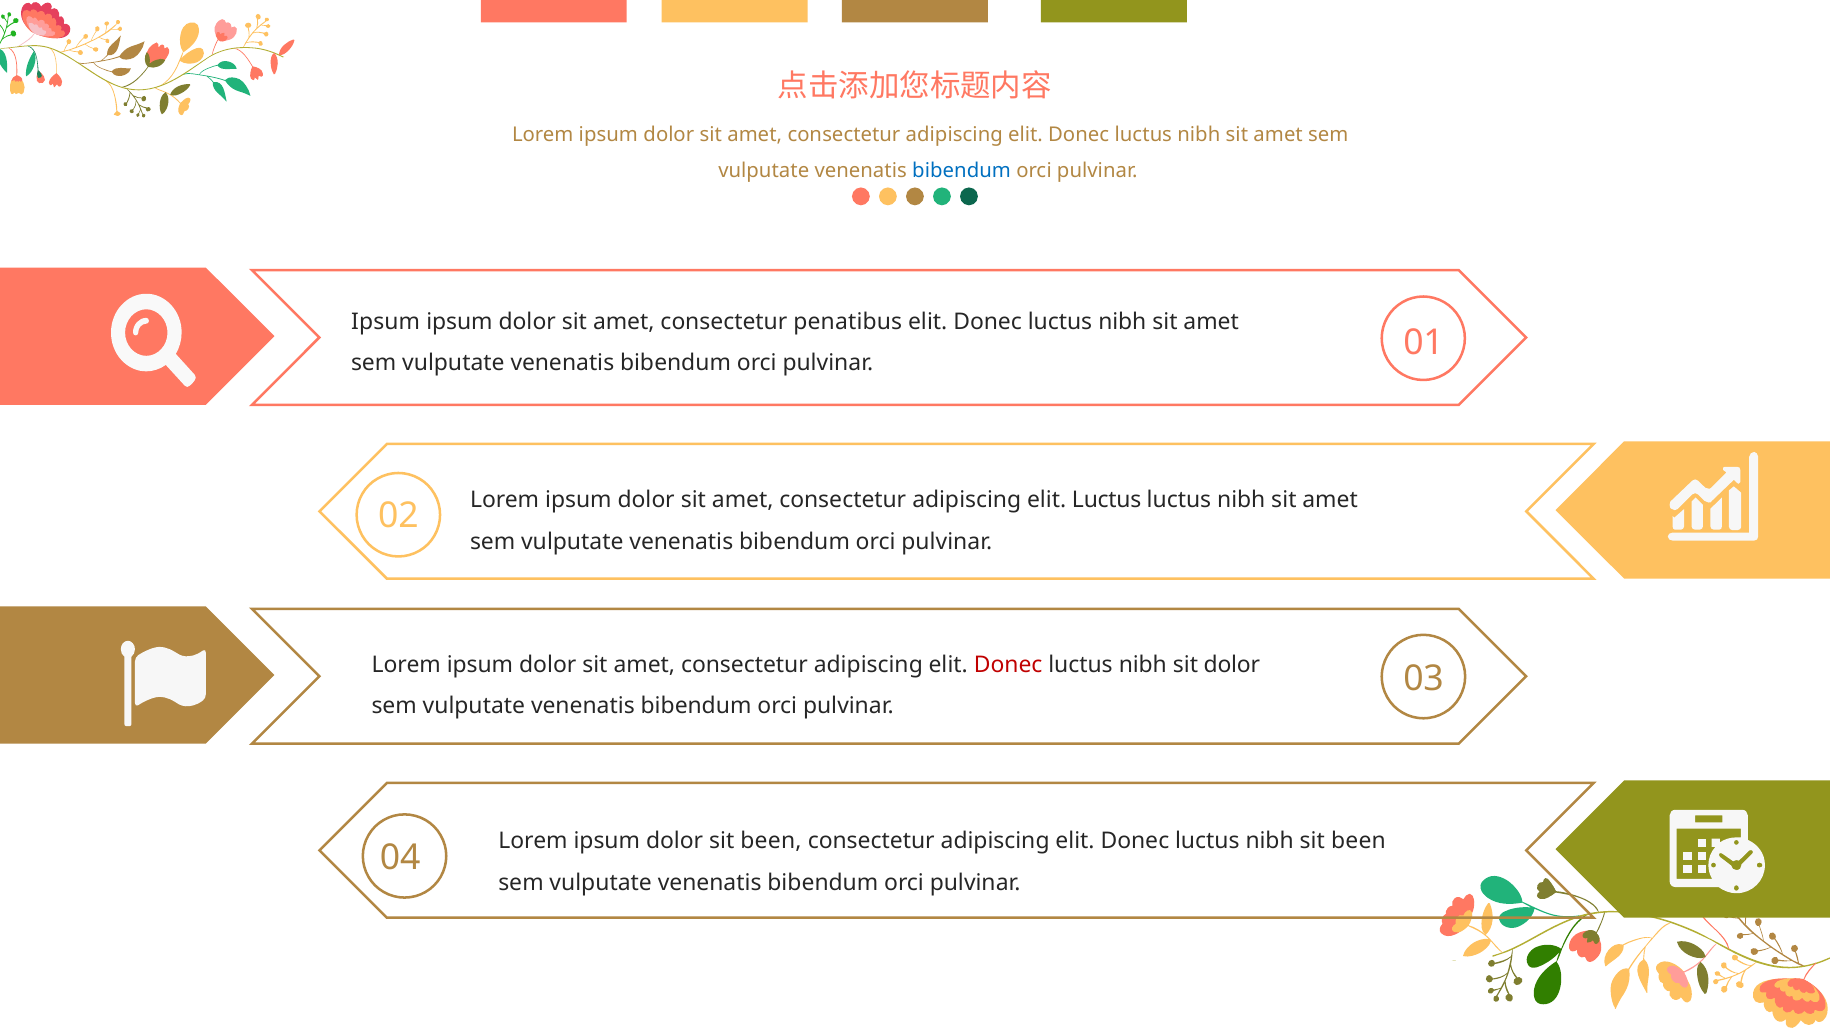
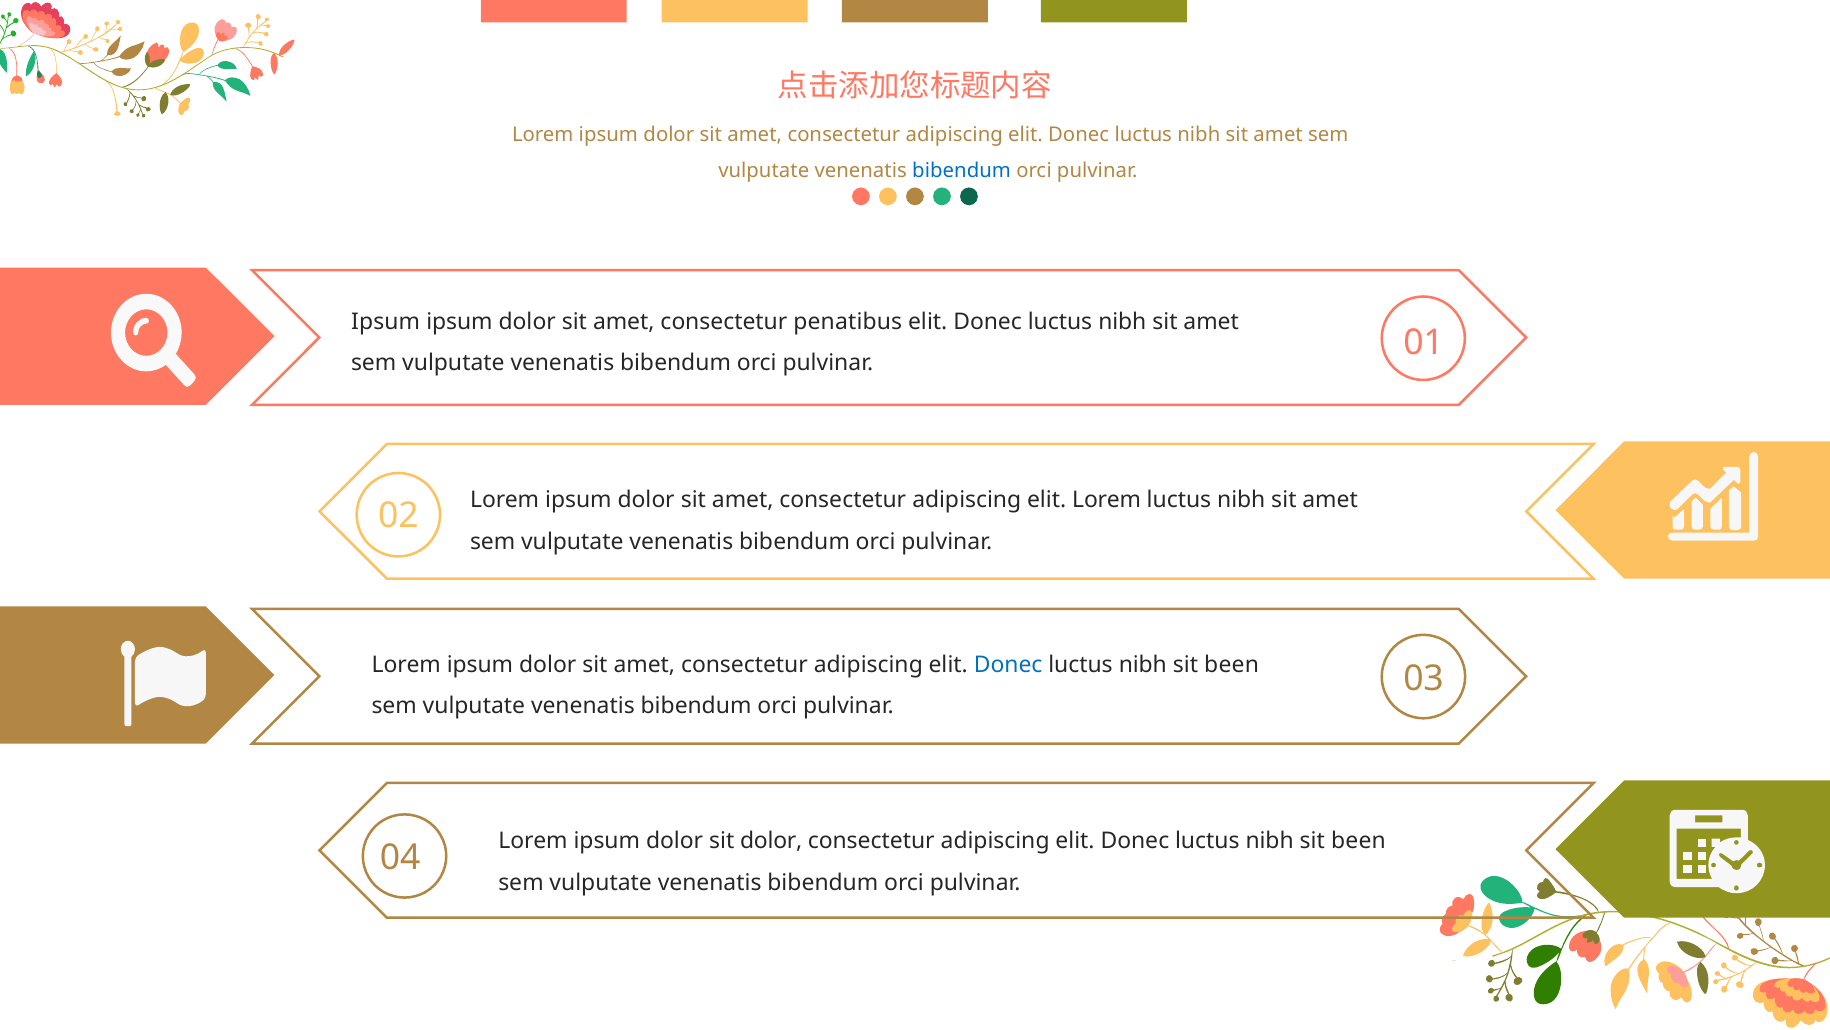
elit Luctus: Luctus -> Lorem (1107, 500)
Donec colour: red -> blue (1008, 664)
dolor: dolor -> been (1232, 664)
dolor sit been: been -> dolor (771, 841)
